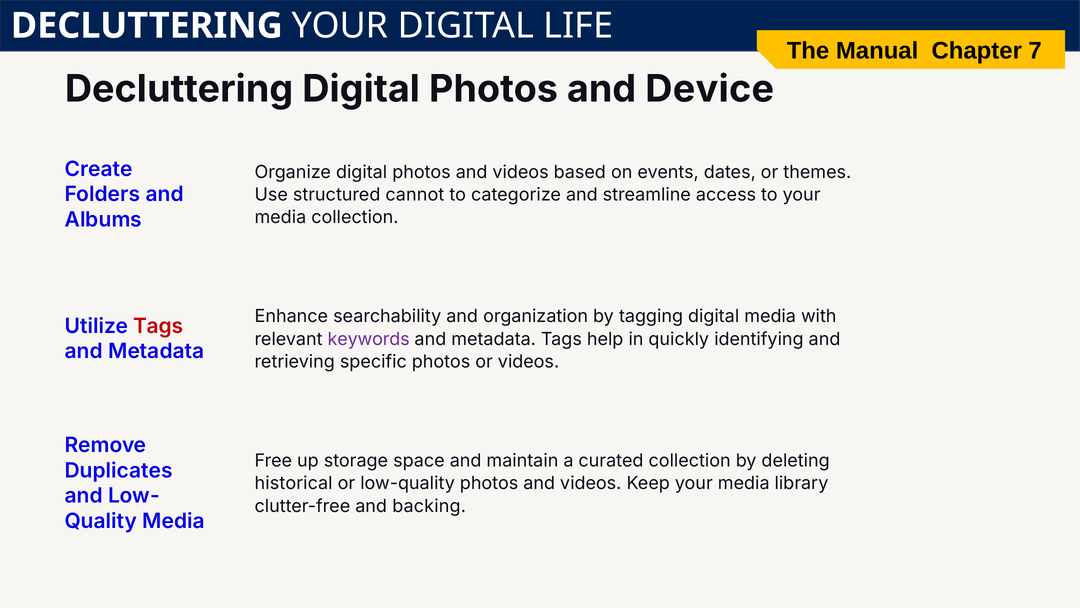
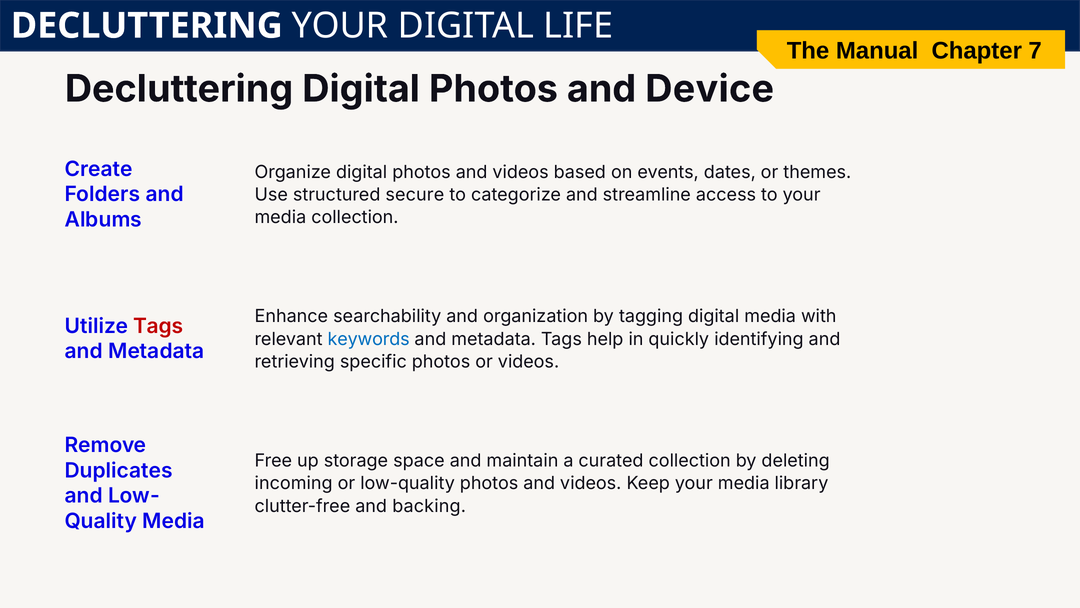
cannot: cannot -> secure (415, 195)
keywords colour: purple -> blue (369, 339)
historical: historical -> incoming (294, 483)
